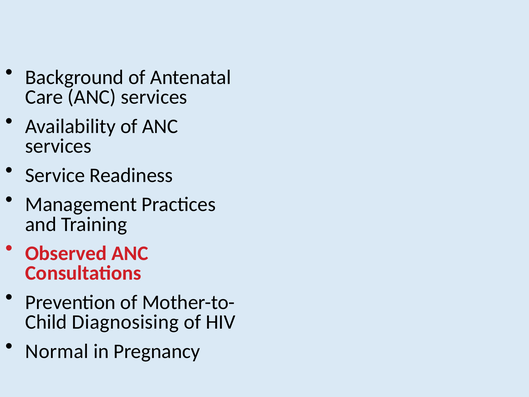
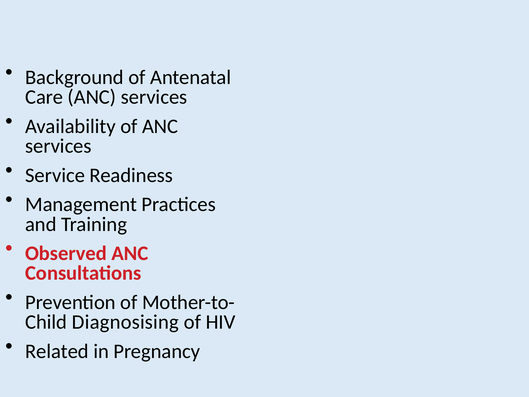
Normal: Normal -> Related (57, 351)
